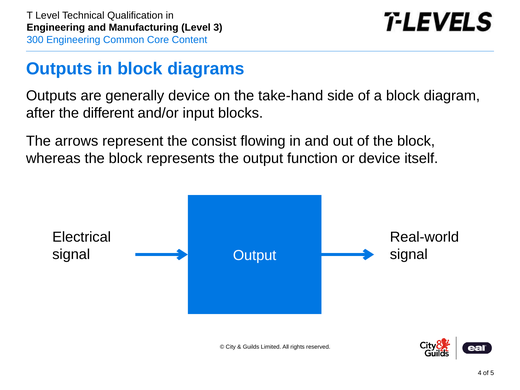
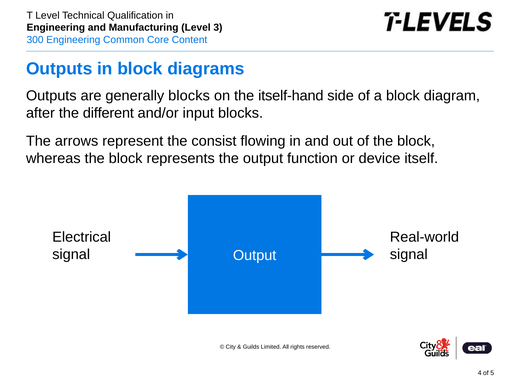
generally device: device -> blocks (189, 96)
take-hand: take-hand -> itself-hand (291, 96)
